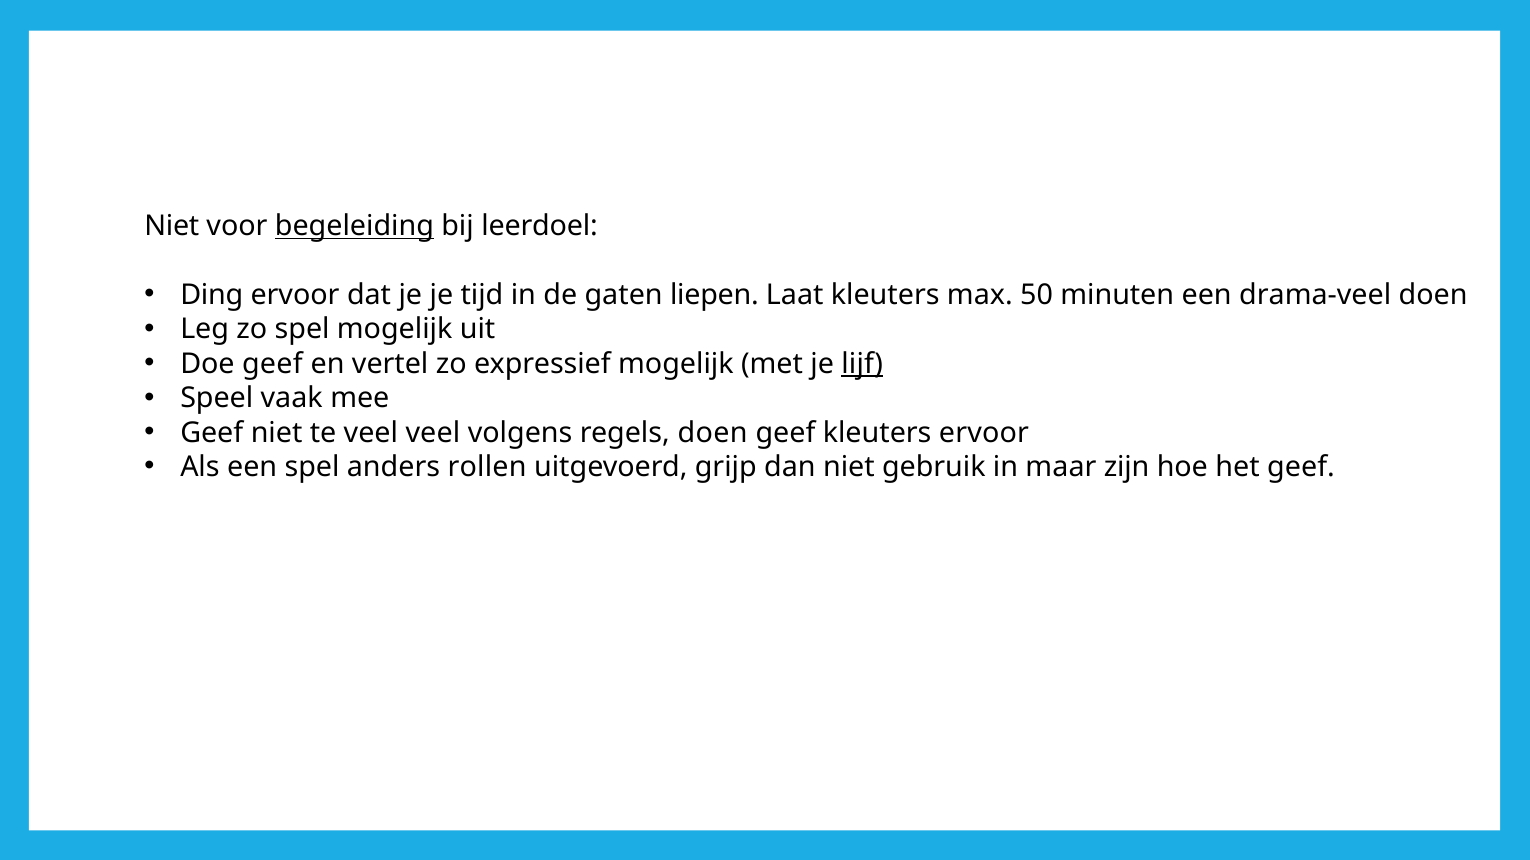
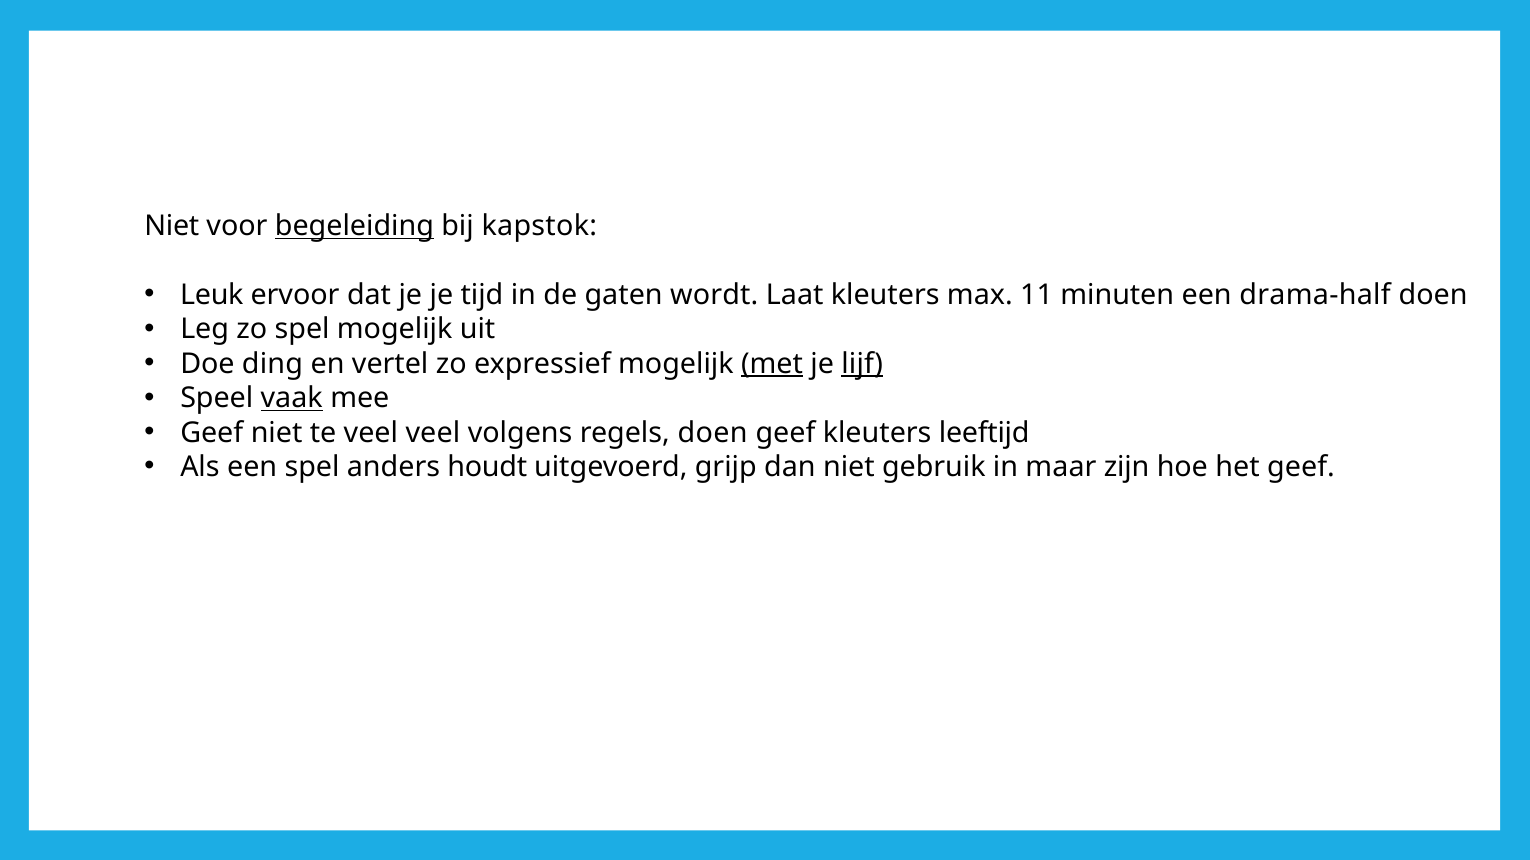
leerdoel: leerdoel -> kapstok (539, 226)
Ding: Ding -> Leuk (212, 295)
liepen: liepen -> wordt (714, 295)
50: 50 -> 11 (1037, 295)
drama-veel: drama-veel -> drama-half (1315, 295)
Doe geef: geef -> ding (272, 364)
met underline: none -> present (772, 364)
vaak underline: none -> present (292, 399)
kleuters ervoor: ervoor -> leeftijd (984, 433)
rollen: rollen -> houdt (487, 467)
